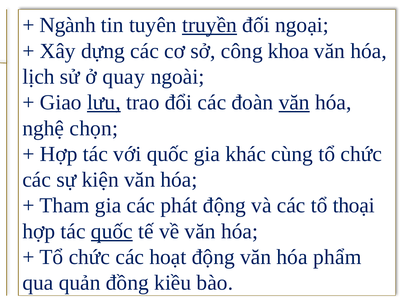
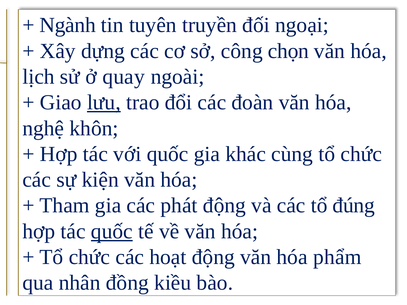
truyền underline: present -> none (210, 25)
khoa: khoa -> chọn (288, 51)
văn underline: present -> none (294, 103)
chọn: chọn -> khôn (94, 128)
thoại: thoại -> đúng (354, 206)
quản: quản -> nhân (80, 283)
